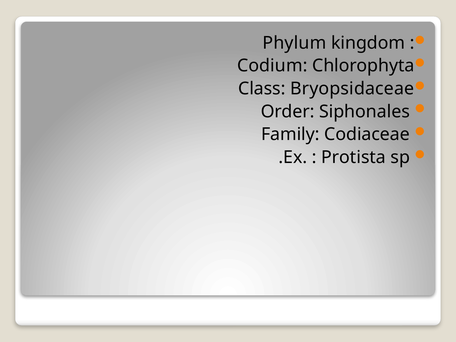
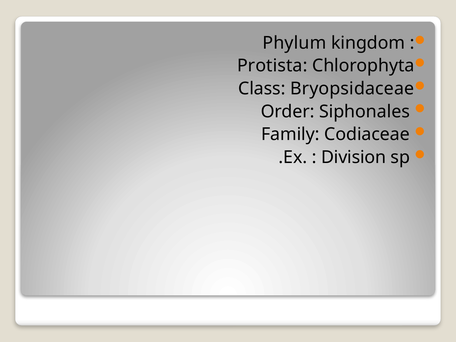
Codium: Codium -> Protista (272, 66)
Protista: Protista -> Division (354, 157)
